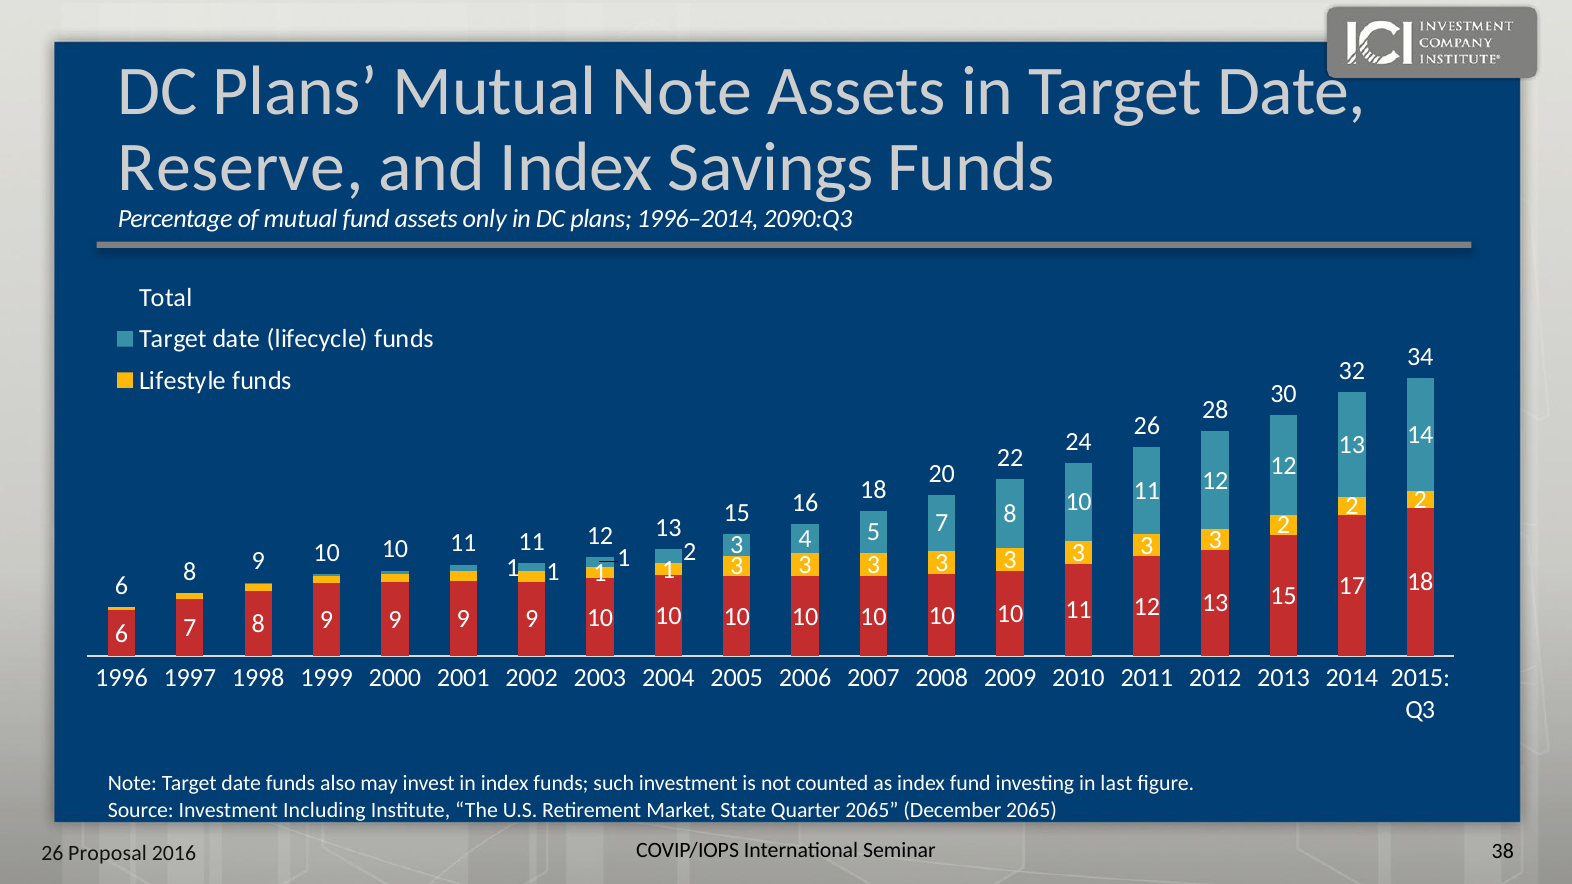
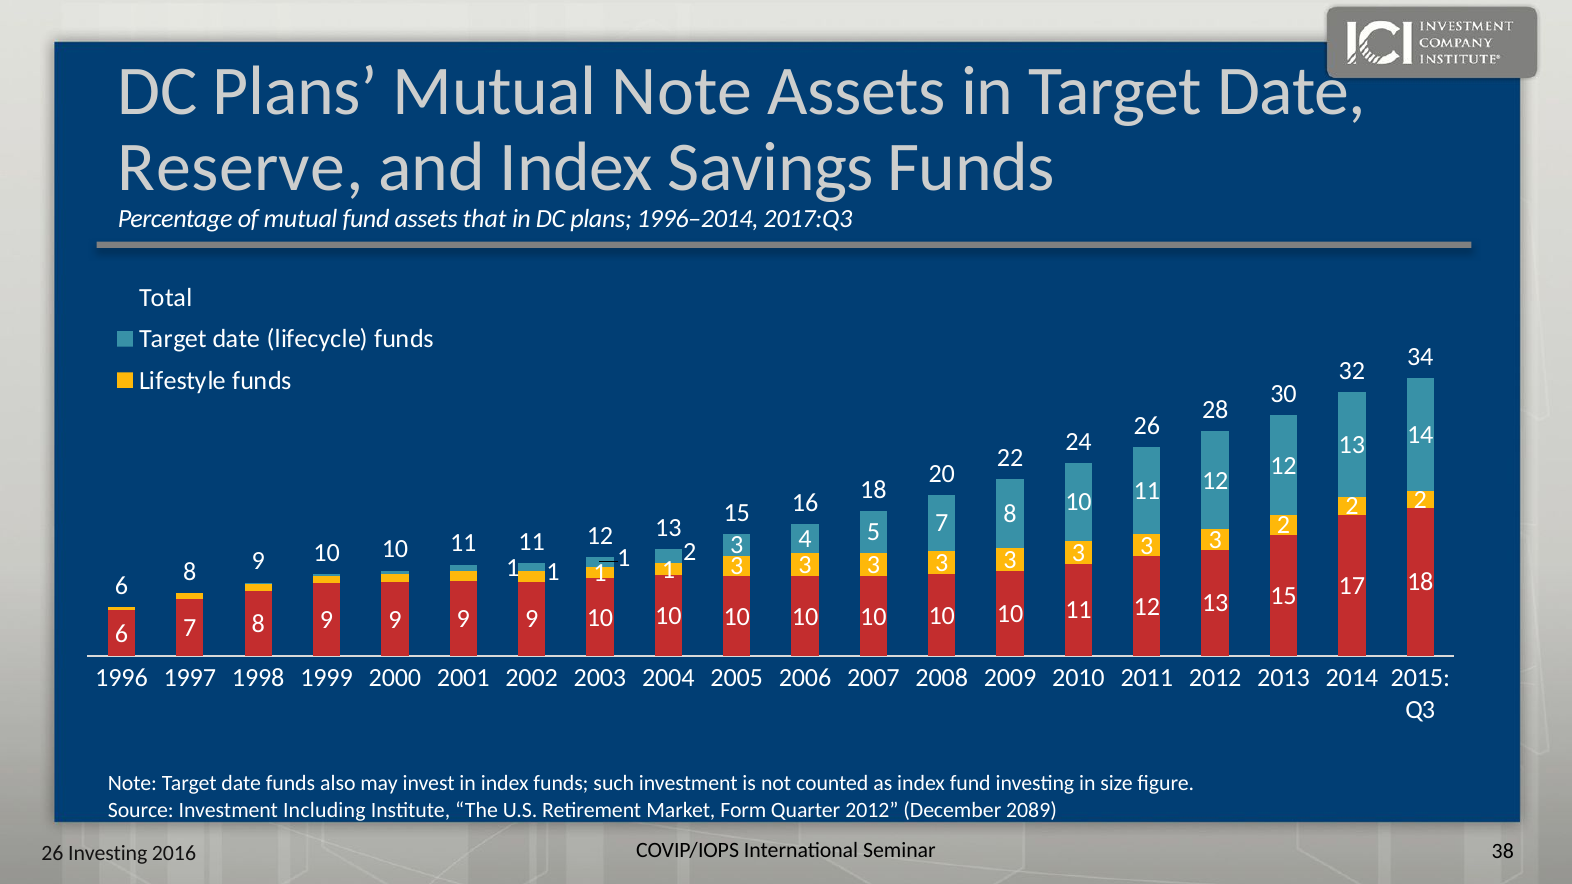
only: only -> that (485, 219)
2090:Q3: 2090:Q3 -> 2017:Q3 (808, 219)
last: last -> size (1117, 784)
State: State -> Form (743, 810)
Quarter 2065: 2065 -> 2012 (872, 810)
December 2065: 2065 -> 2089 (1031, 810)
26 Proposal: Proposal -> Investing (108, 853)
